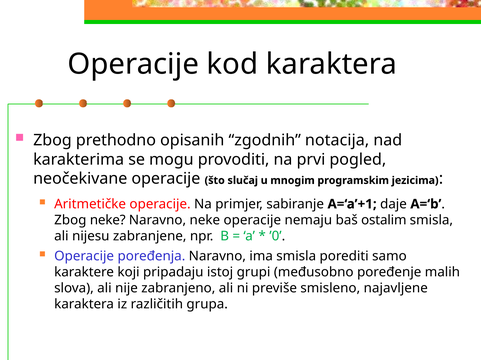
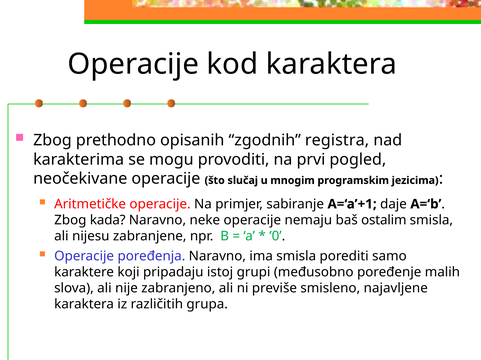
notacija: notacija -> registra (337, 141)
Zbog neke: neke -> kada (108, 221)
